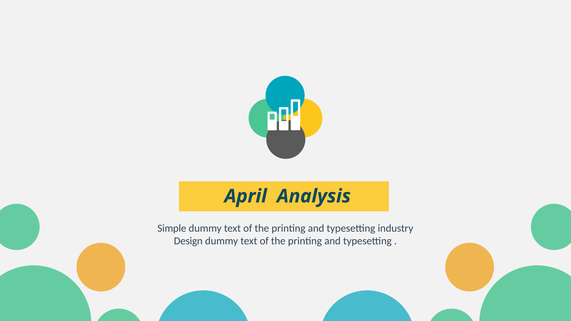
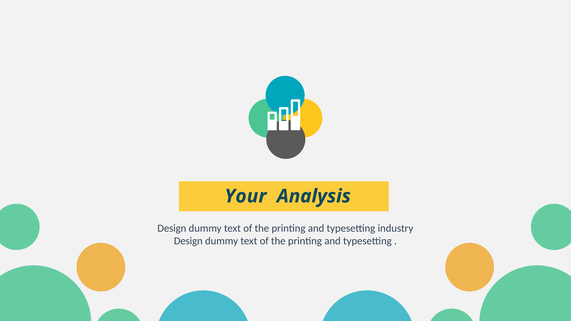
April: April -> Your (246, 196)
Simple: Simple -> Design (172, 228)
